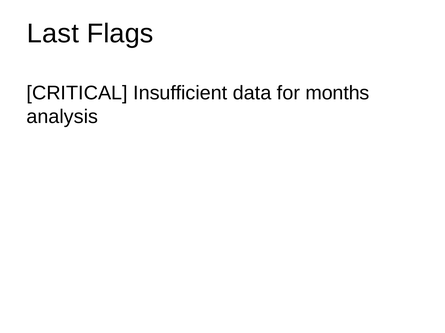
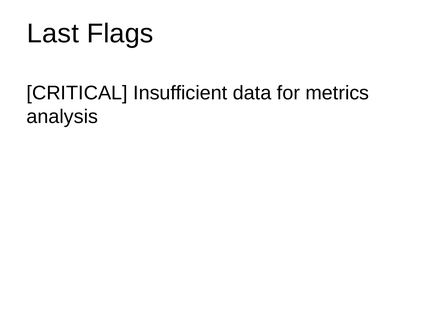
months: months -> metrics (337, 93)
